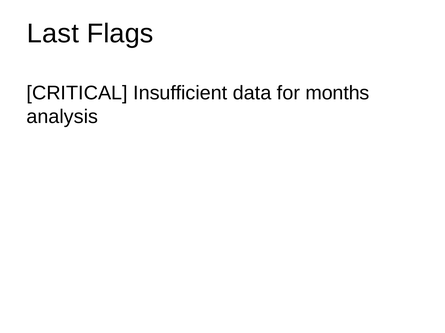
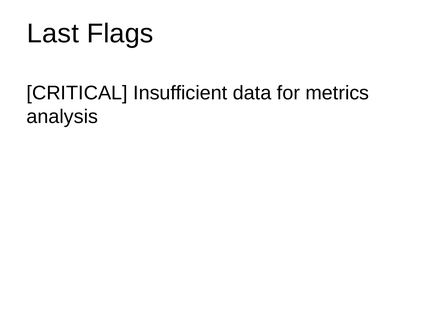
months: months -> metrics (337, 93)
